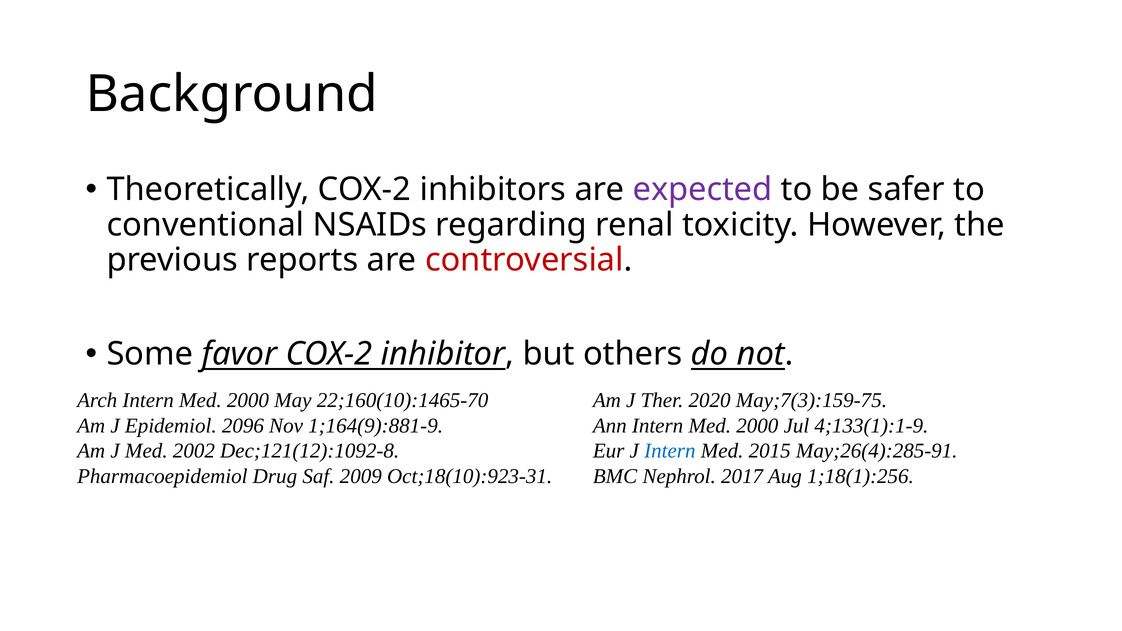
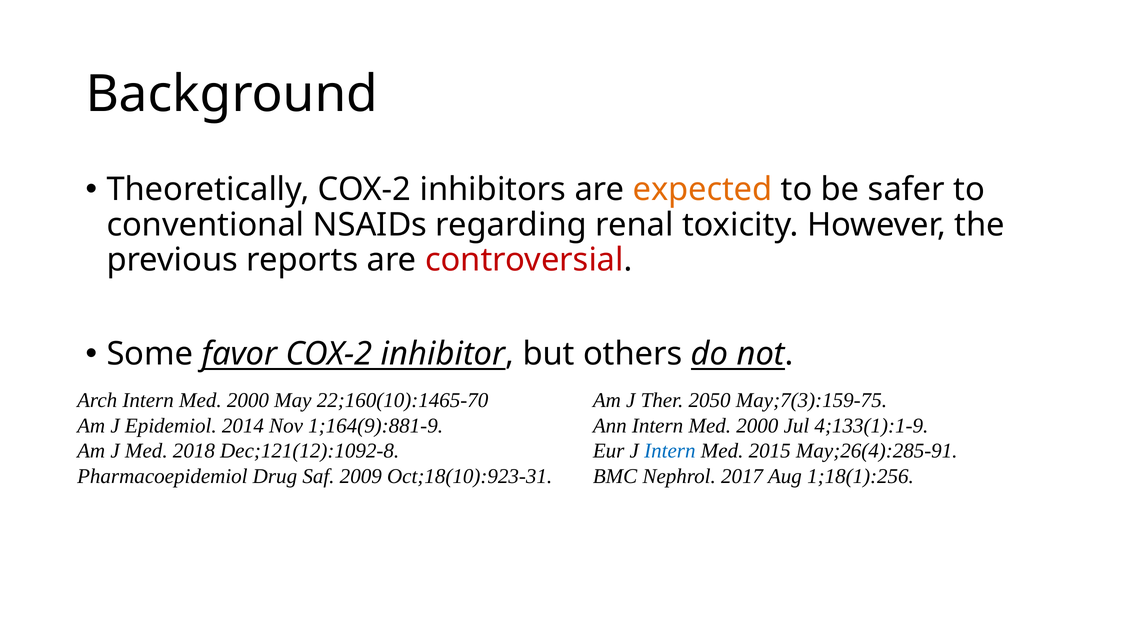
expected colour: purple -> orange (703, 190)
2020: 2020 -> 2050 (710, 401)
2096: 2096 -> 2014 (243, 426)
2002: 2002 -> 2018 (194, 451)
